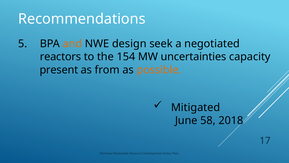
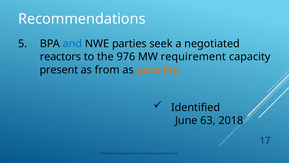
and colour: orange -> blue (72, 44)
design: design -> parties (129, 44)
154: 154 -> 976 (126, 57)
uncertainties: uncertainties -> requirement (193, 57)
Mitigated: Mitigated -> Identified (196, 107)
58: 58 -> 63 (208, 120)
